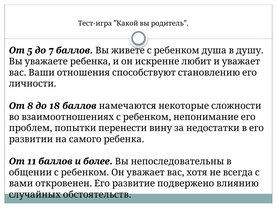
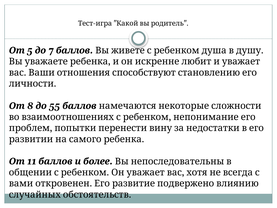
18: 18 -> 55 (55, 106)
